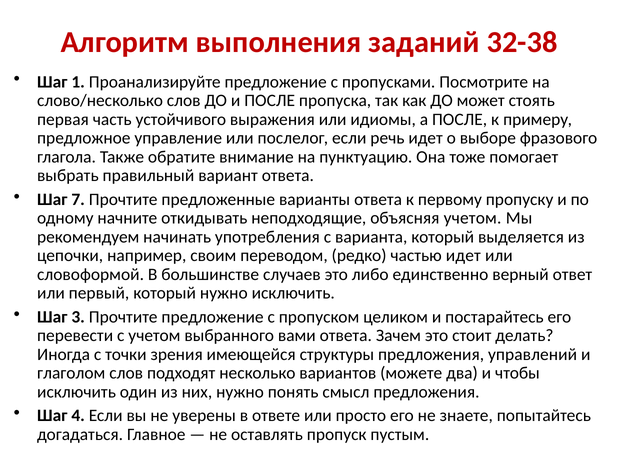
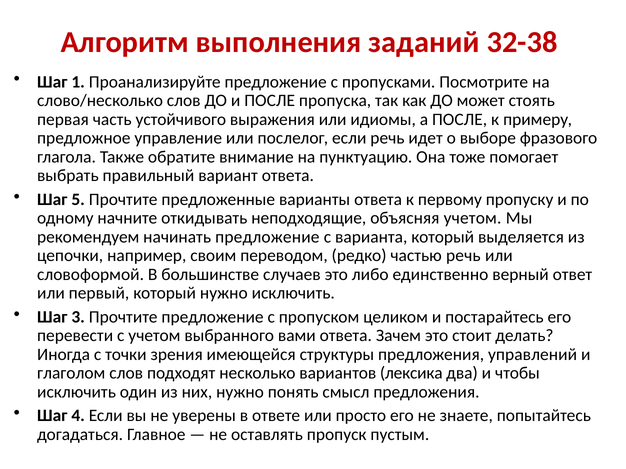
7: 7 -> 5 (78, 200)
начинать употребления: употребления -> предложение (267, 237)
частью идет: идет -> речь (463, 256)
можете: можете -> лексика (411, 374)
